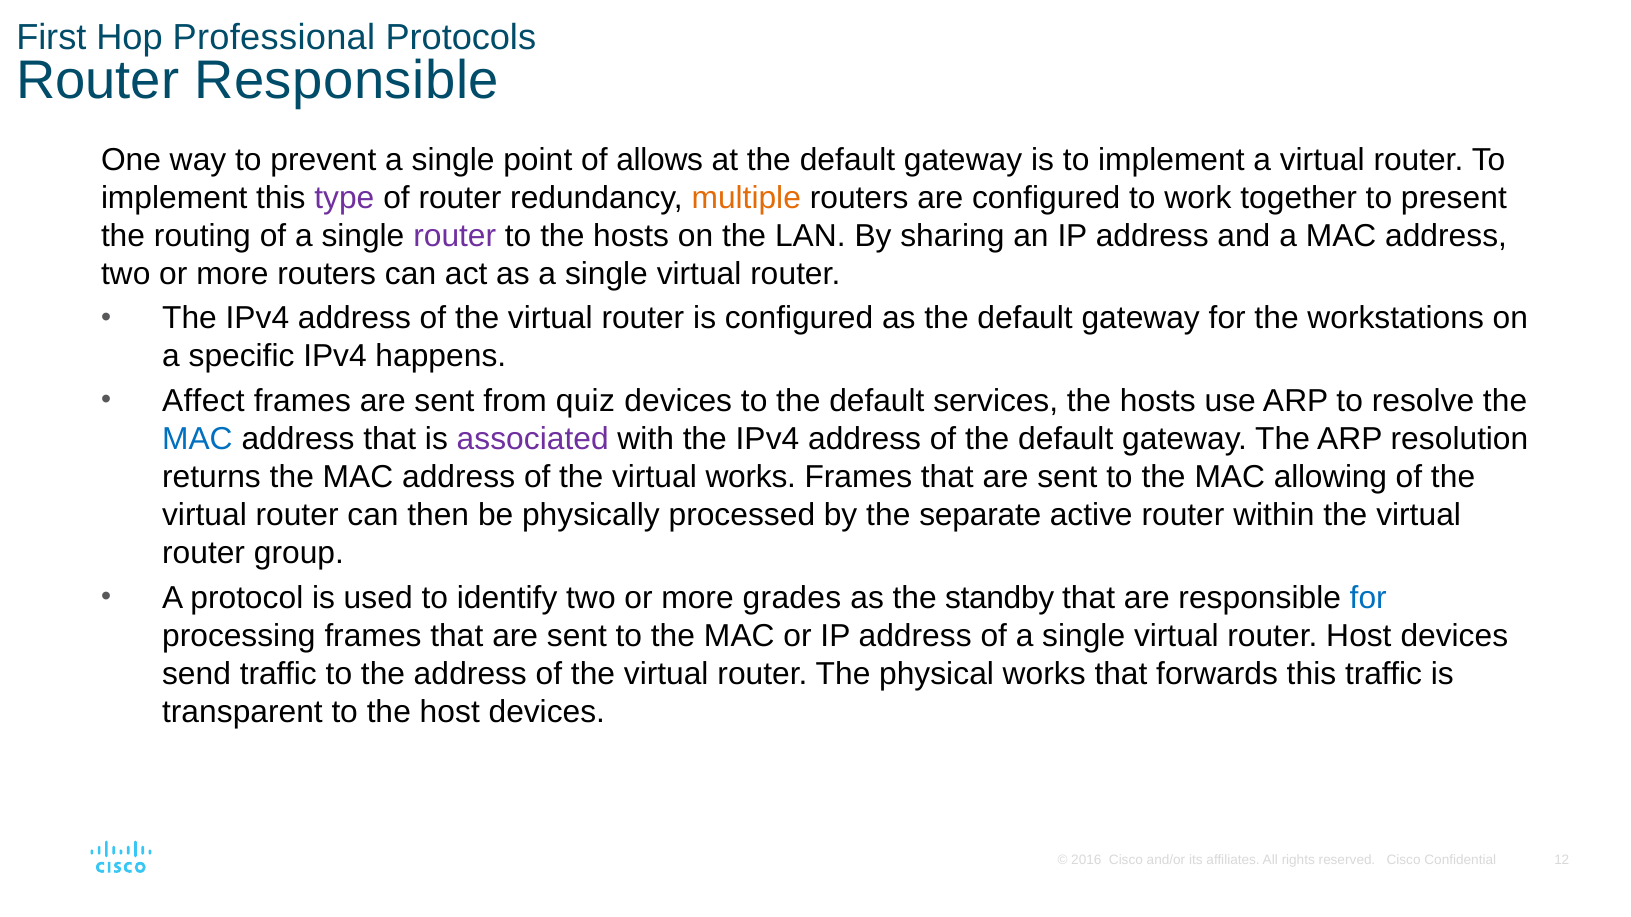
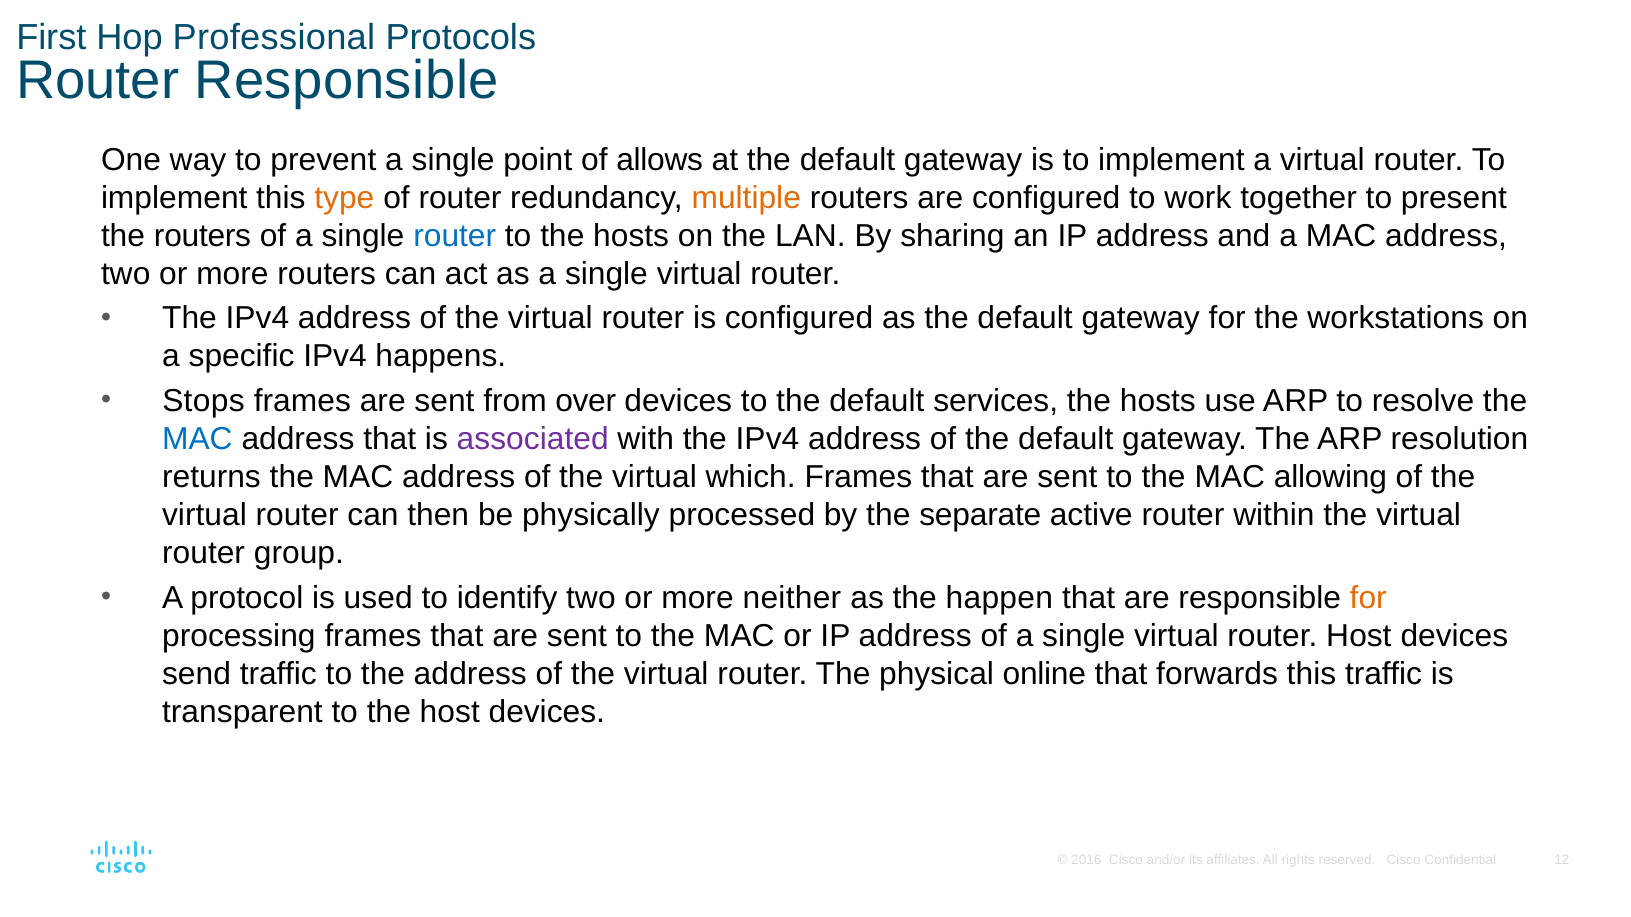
type colour: purple -> orange (344, 198)
the routing: routing -> routers (203, 236)
router colour: purple -> blue (455, 236)
Affect: Affect -> Stops (203, 401)
quiz: quiz -> over (586, 401)
virtual works: works -> which (751, 477)
grades: grades -> neither (792, 598)
standby: standby -> happen (999, 598)
for colour: blue -> orange (1368, 598)
physical works: works -> online (1044, 674)
